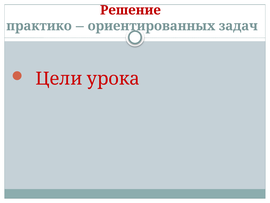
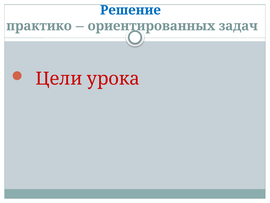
Решение colour: red -> blue (130, 10)
